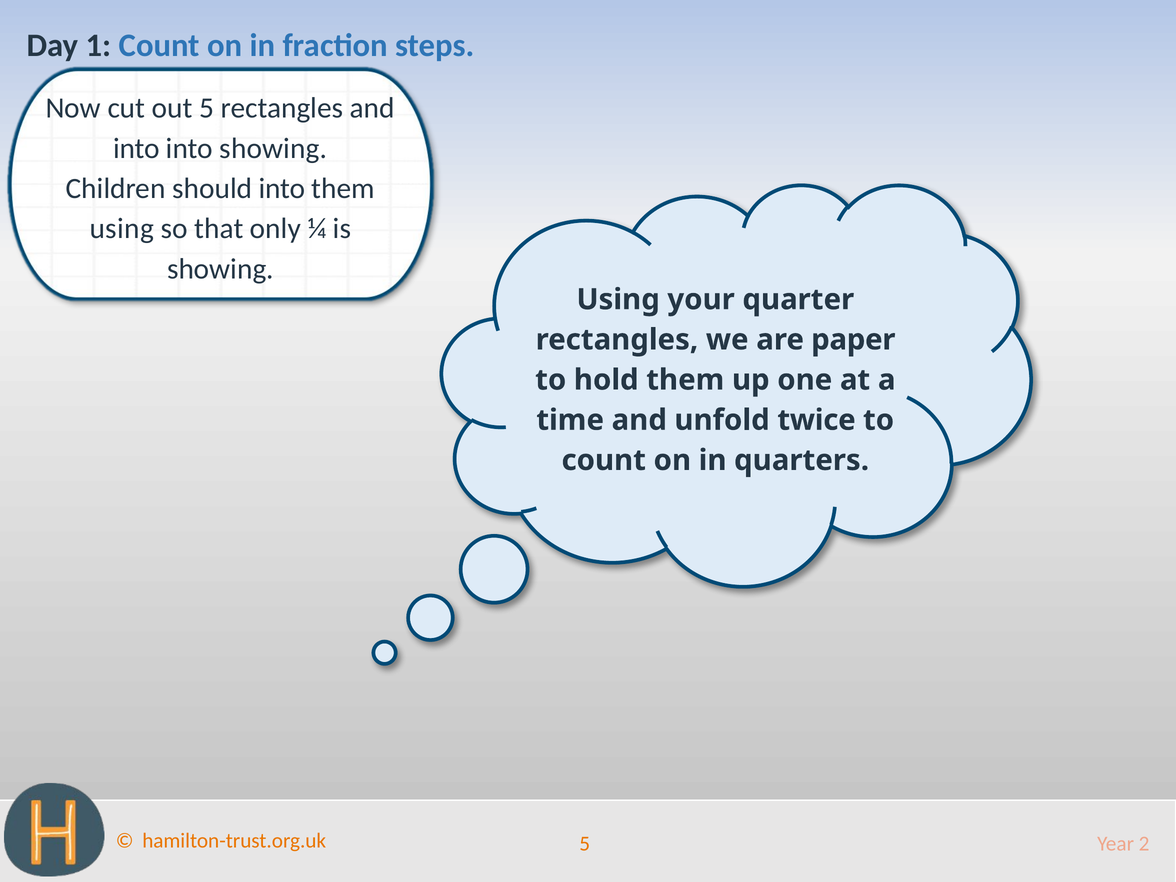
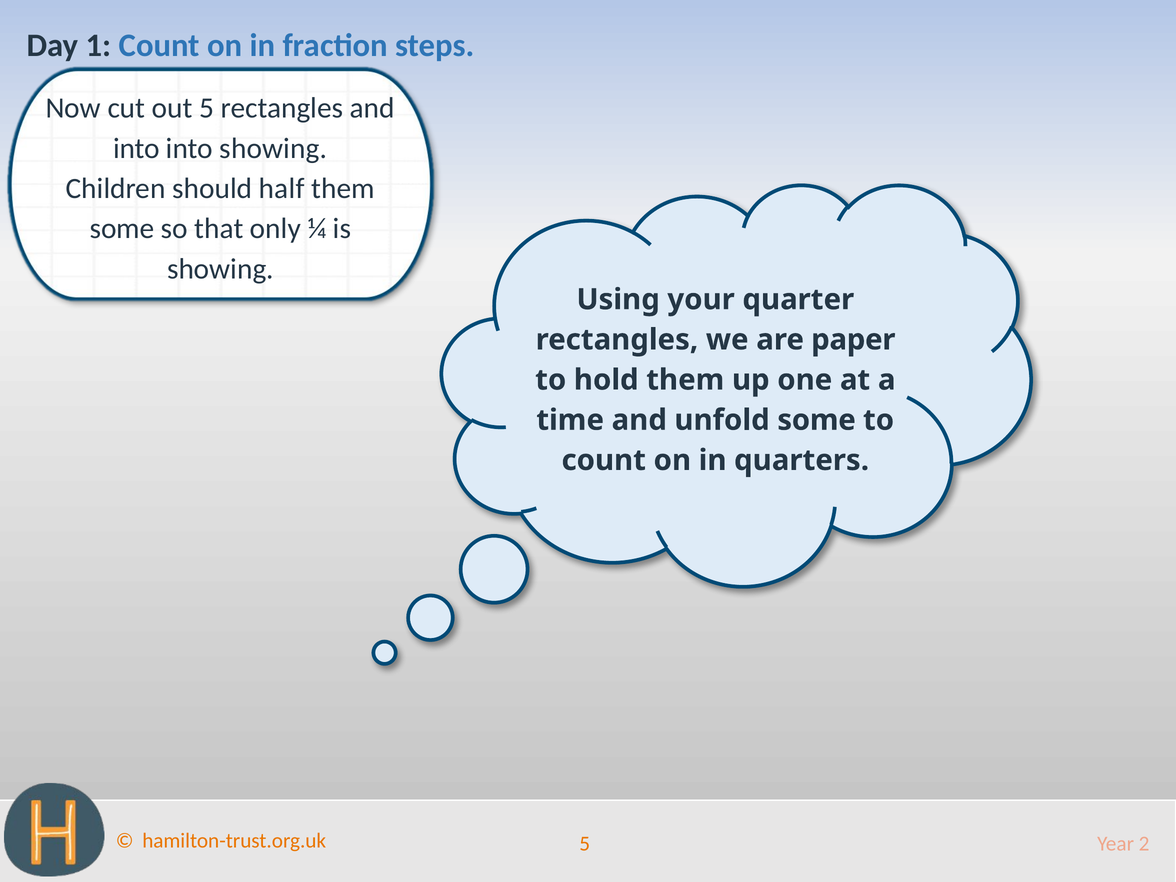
should into: into -> half (282, 189)
using: using -> some (122, 229)
unfold twice: twice -> some (817, 420)
